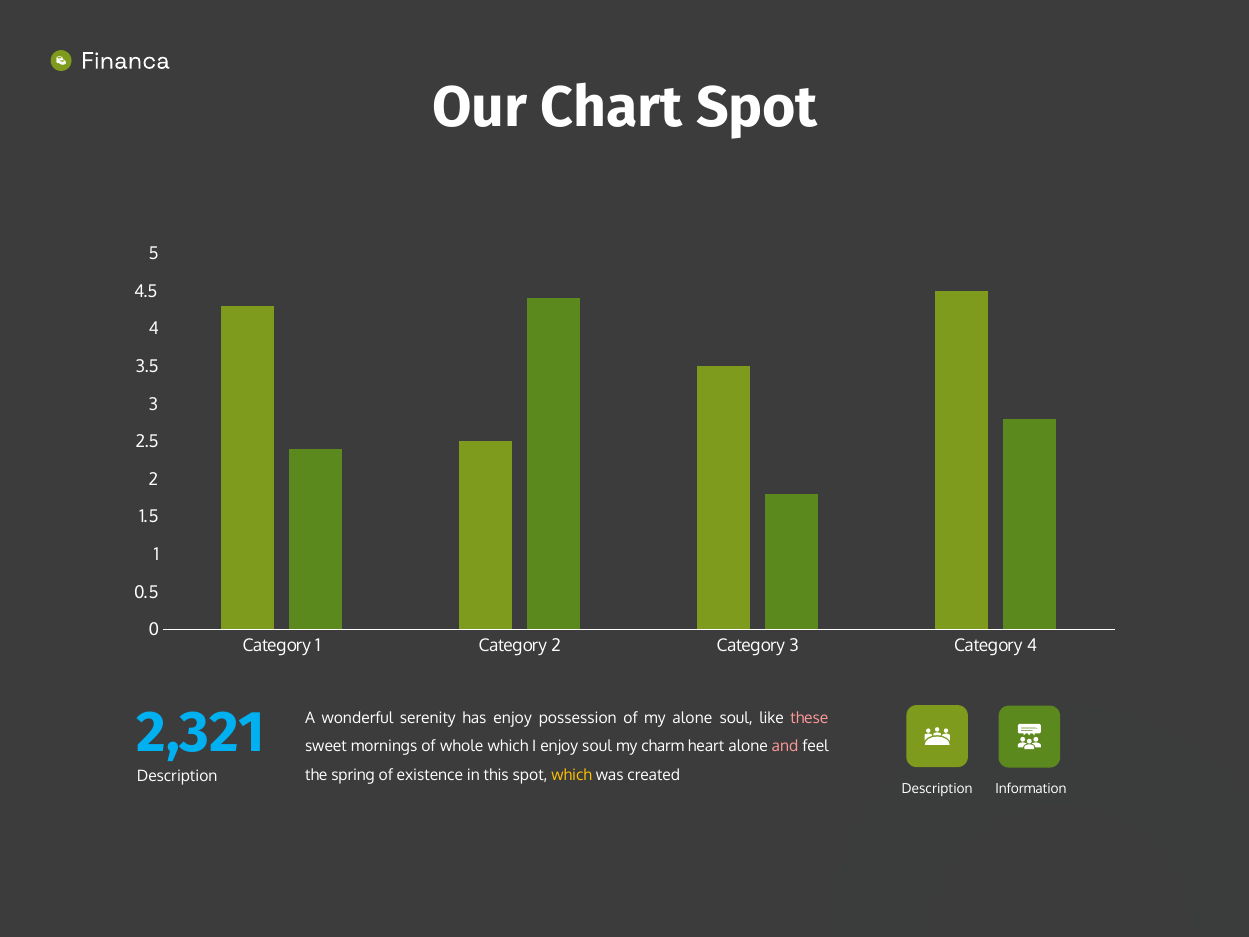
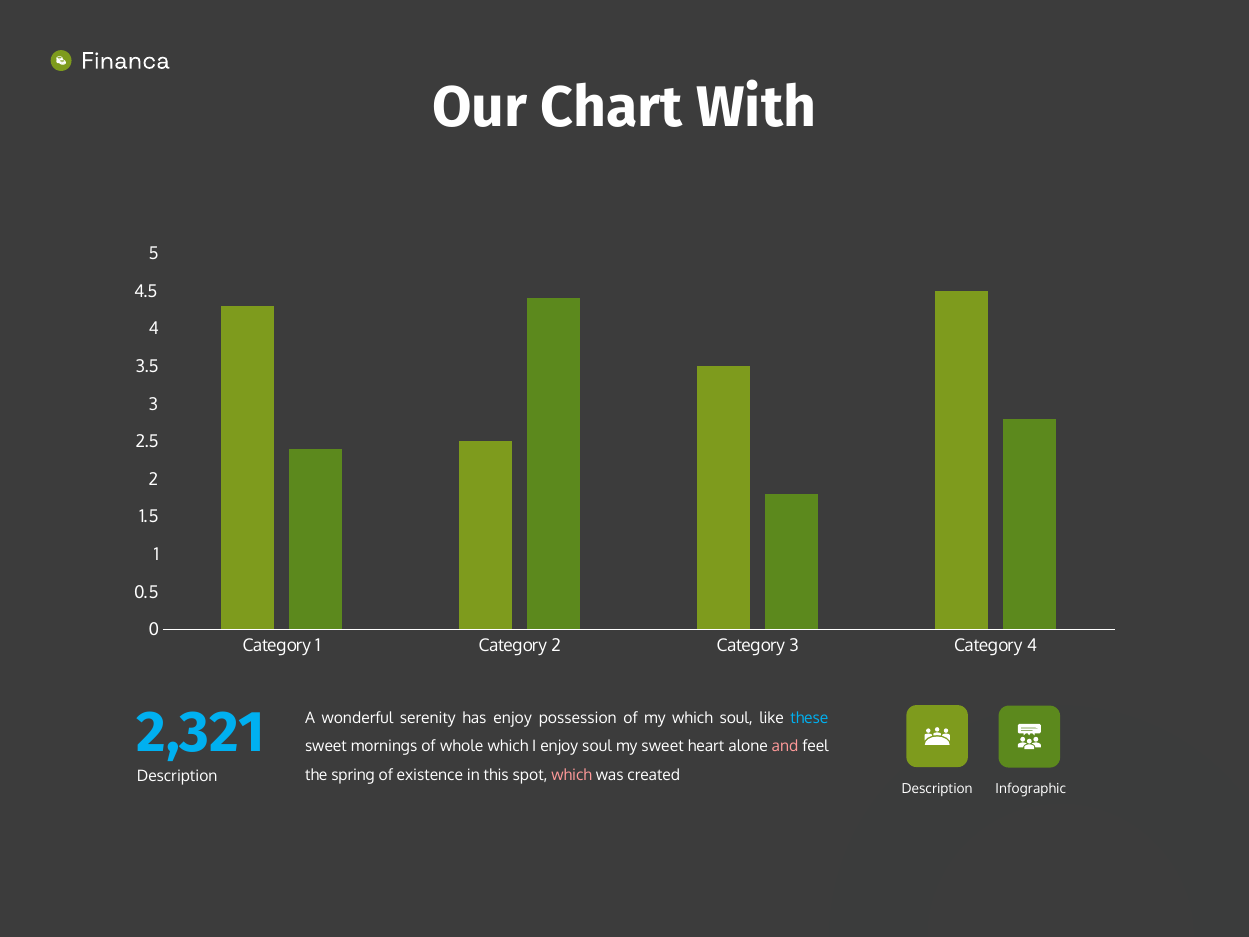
Chart Spot: Spot -> With (756, 108)
my alone: alone -> which (693, 718)
these colour: pink -> light blue (809, 718)
my charm: charm -> sweet (663, 747)
which colour: yellow -> pink (572, 775)
Information: Information -> Infographic (1031, 789)
